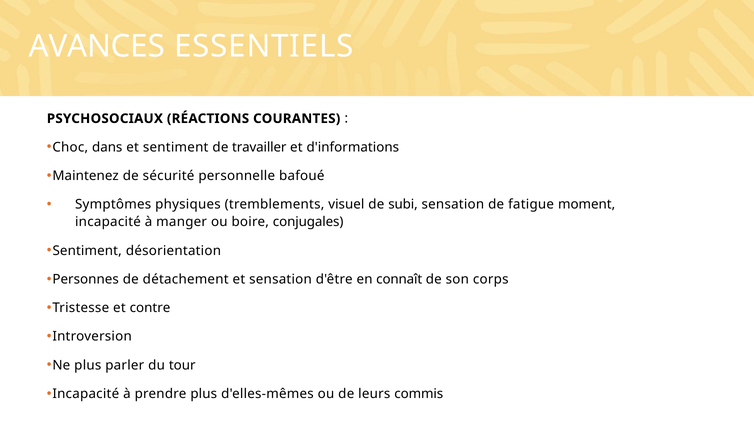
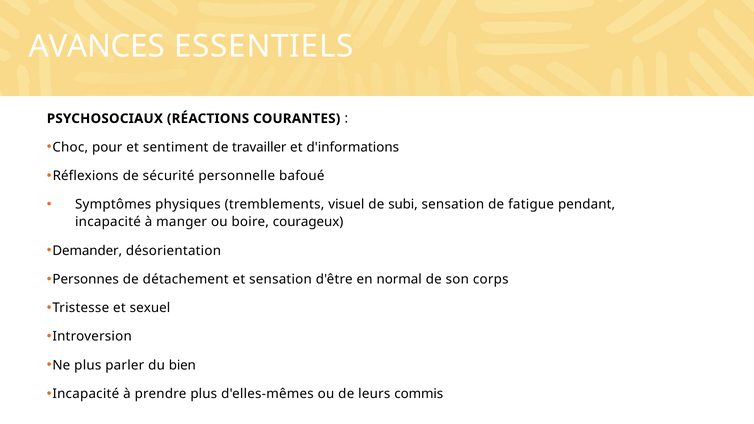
dans: dans -> pour (107, 147)
Maintenez: Maintenez -> Réflexions (86, 176)
moment: moment -> pendant (587, 205)
conjugales: conjugales -> courageux (308, 222)
Sentiment: Sentiment -> Demander (87, 251)
connaît: connaît -> normal (399, 279)
contre: contre -> sexuel (150, 308)
tour: tour -> bien (182, 365)
